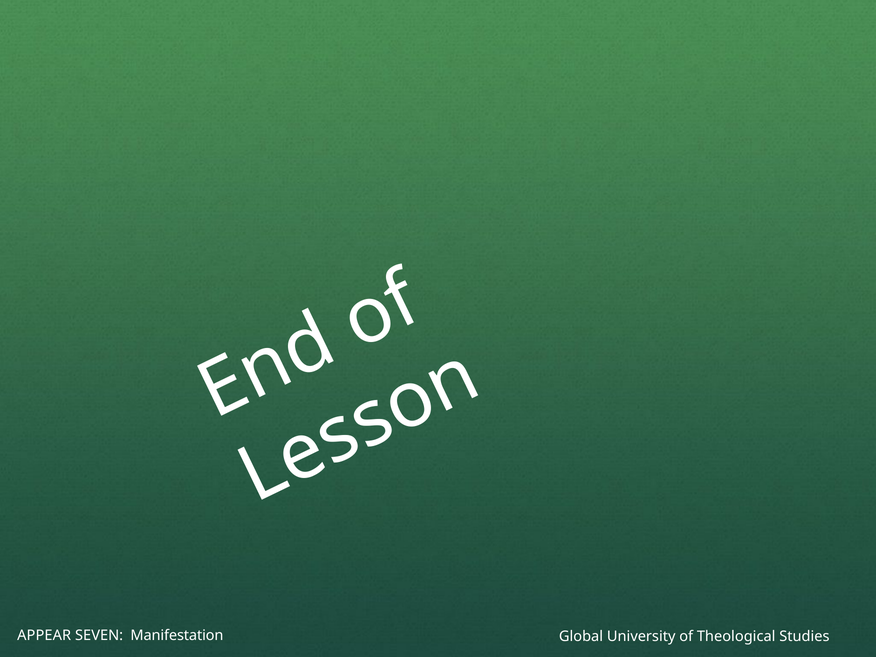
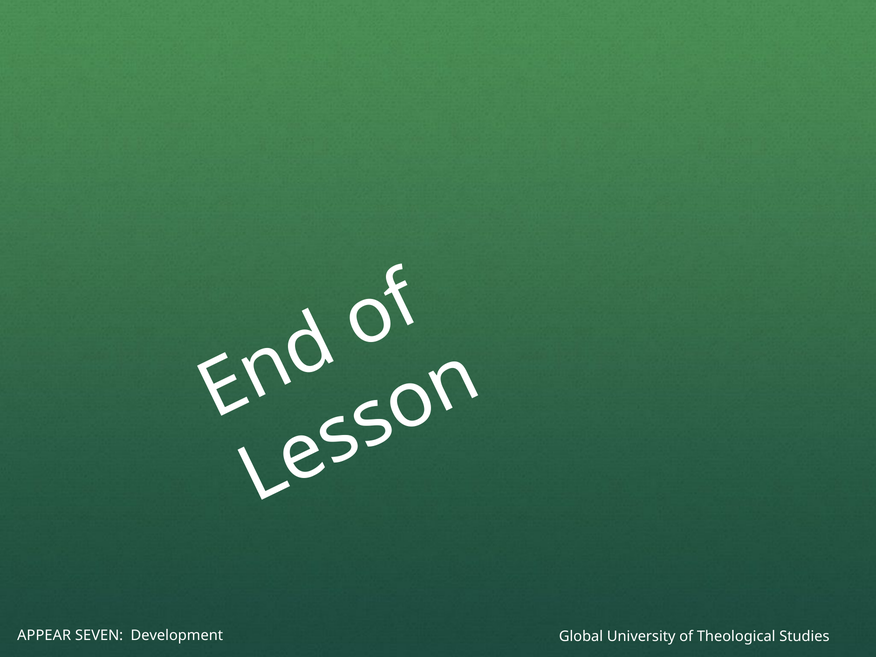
Manifestation: Manifestation -> Development (177, 636)
